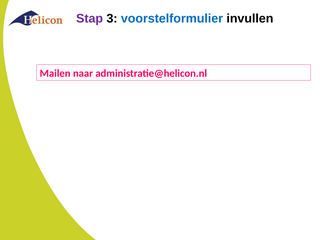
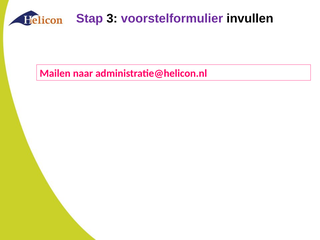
voorstelformulier colour: blue -> purple (172, 19)
